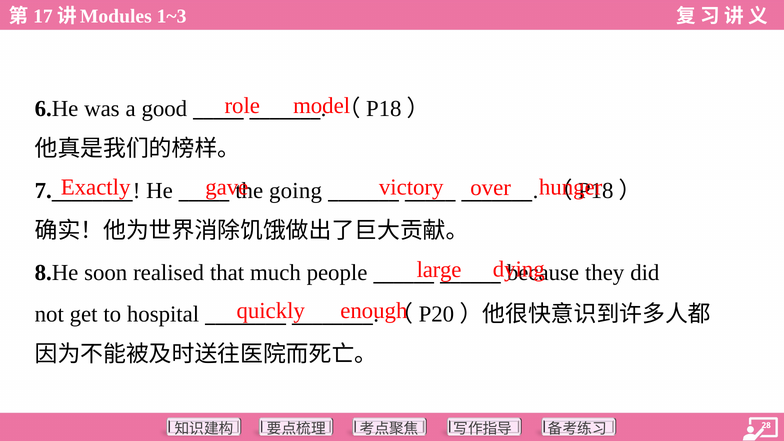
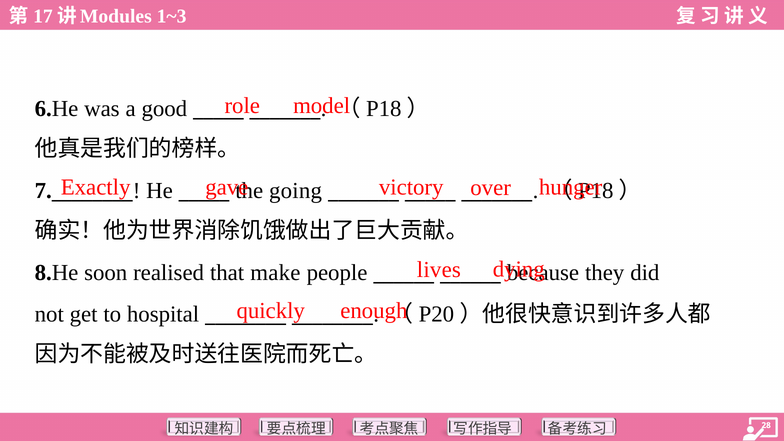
large: large -> lives (439, 270)
much: much -> make (275, 273)
